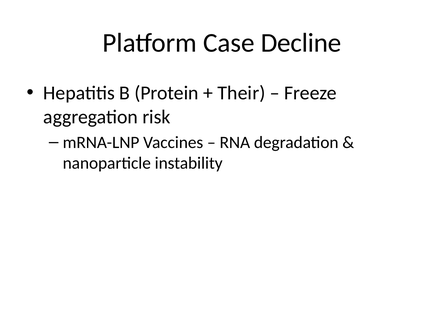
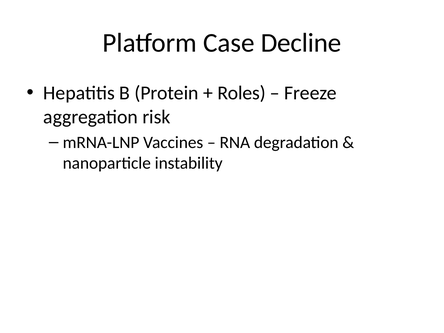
Their: Their -> Roles (242, 93)
